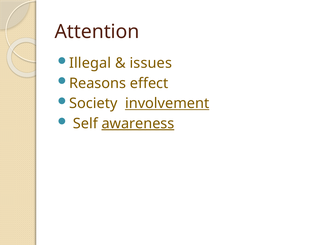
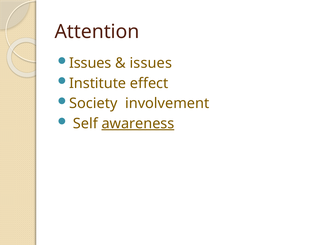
Illegal: Illegal -> Issues (90, 63)
Reasons: Reasons -> Institute (98, 83)
involvement underline: present -> none (167, 103)
